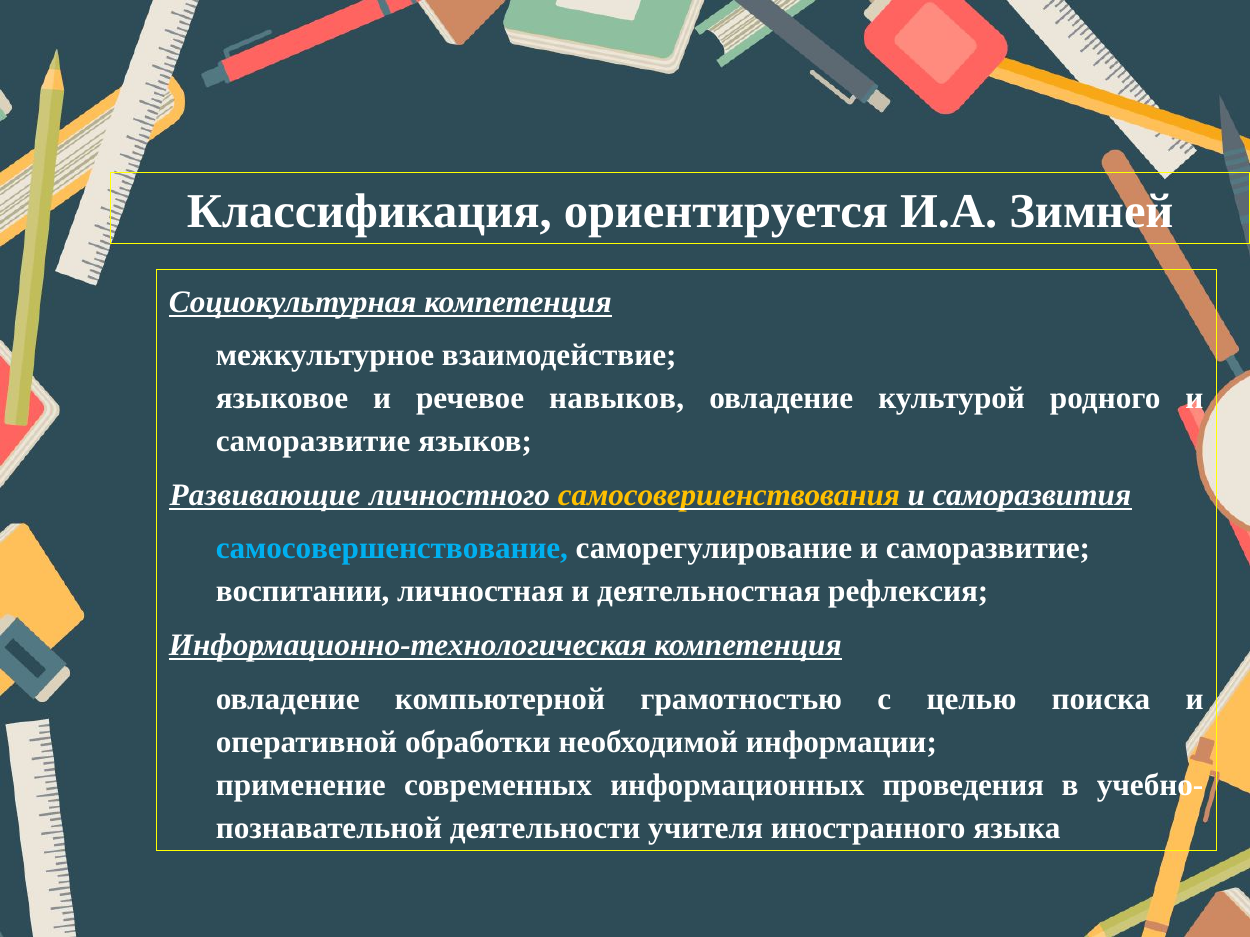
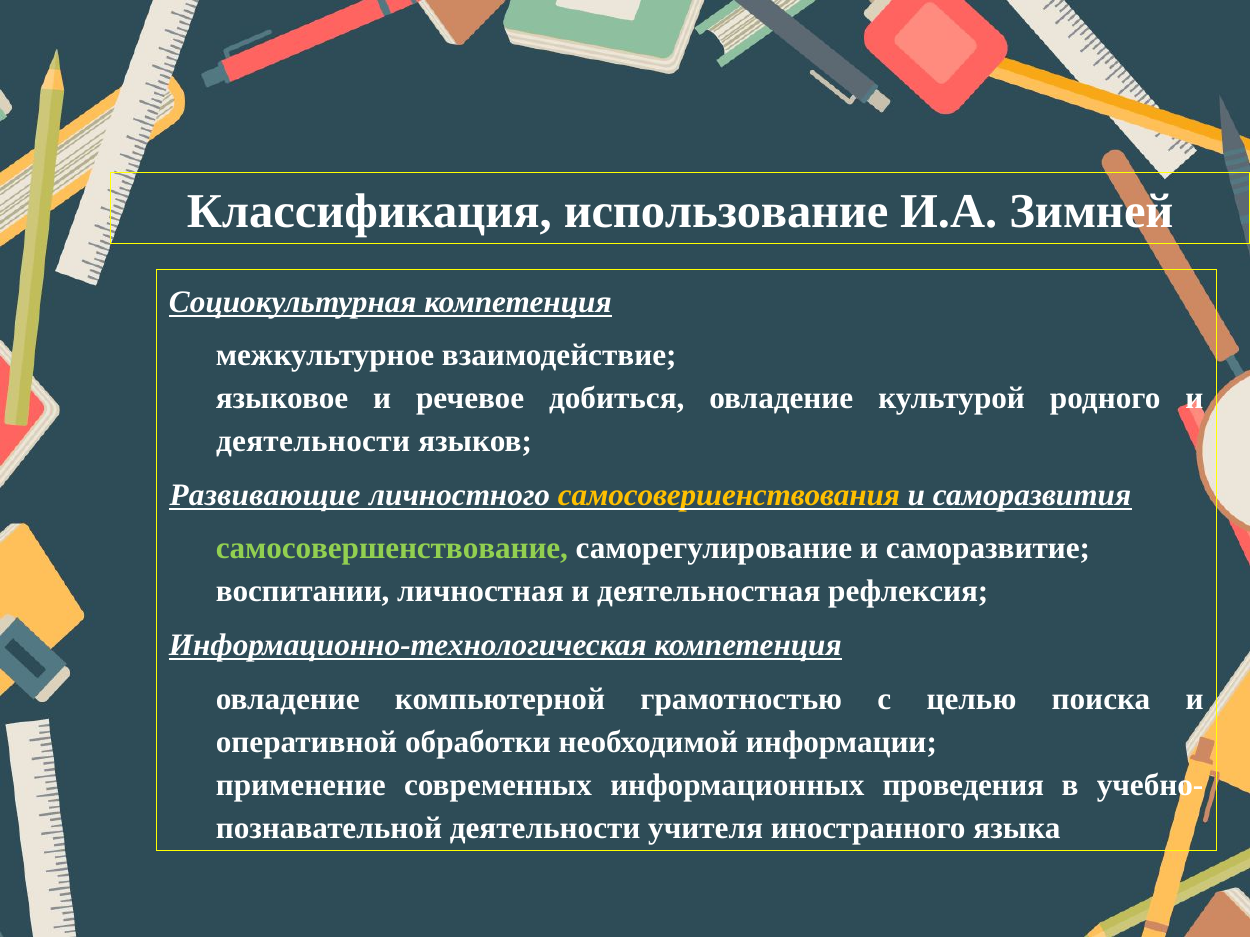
ориентируется: ориентируется -> использование (726, 212)
навыков: навыков -> добиться (617, 399)
саморазвитие: саморазвитие -> деятельности (313, 442)
самосовершенствование colour: light blue -> light green (392, 549)
